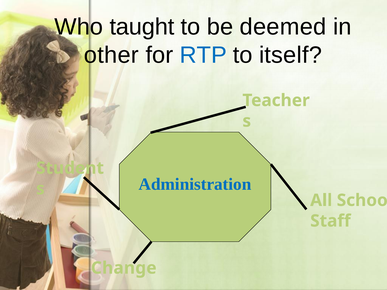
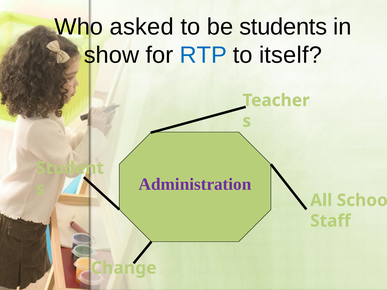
taught: taught -> asked (142, 27)
deemed: deemed -> students (283, 27)
other: other -> show (111, 55)
Administration colour: blue -> purple (195, 184)
